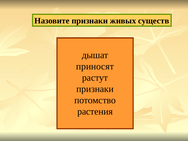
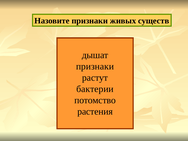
приносят: приносят -> признаки (95, 66)
признаки: признаки -> бактерии (95, 89)
